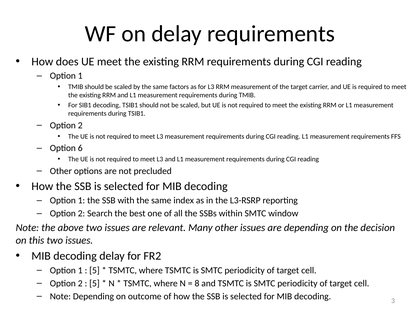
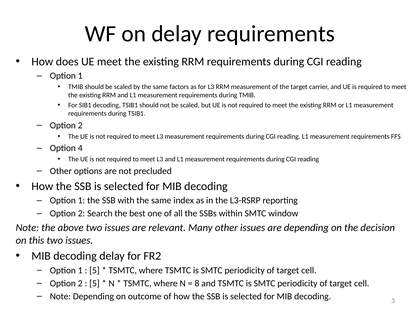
6: 6 -> 4 (80, 148)
